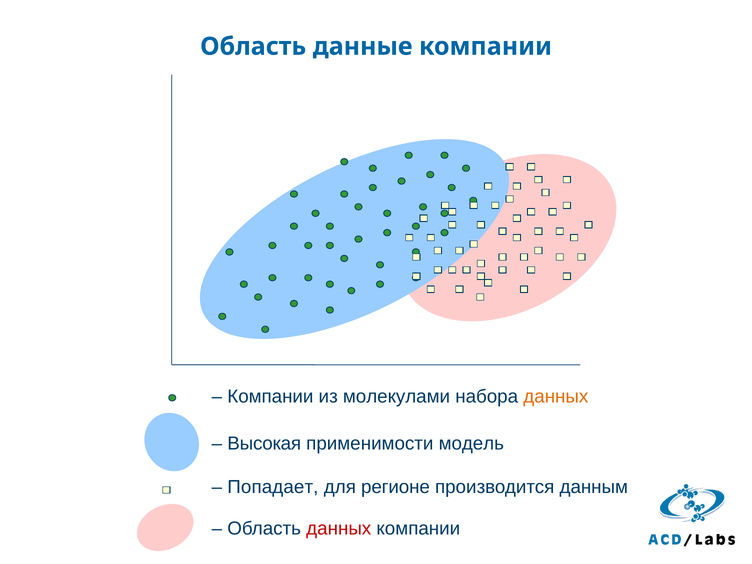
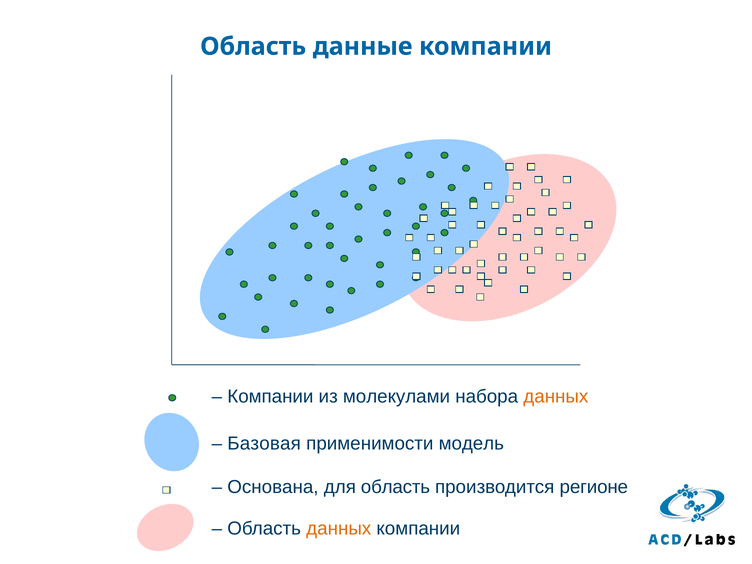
Высокая: Высокая -> Базовая (264, 444)
Попадает: Попадает -> Основана (273, 487)
для регионе: регионе -> область (396, 487)
данным: данным -> регионе (594, 487)
данных colour: red -> orange (339, 528)
